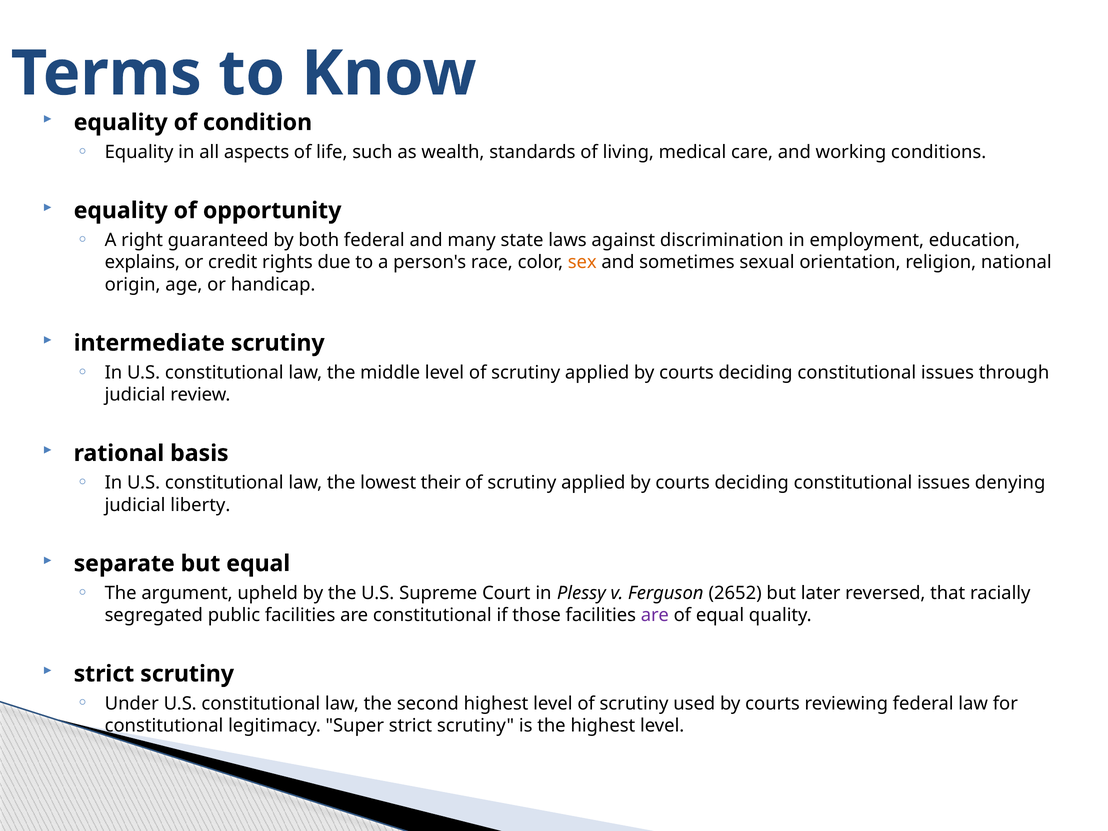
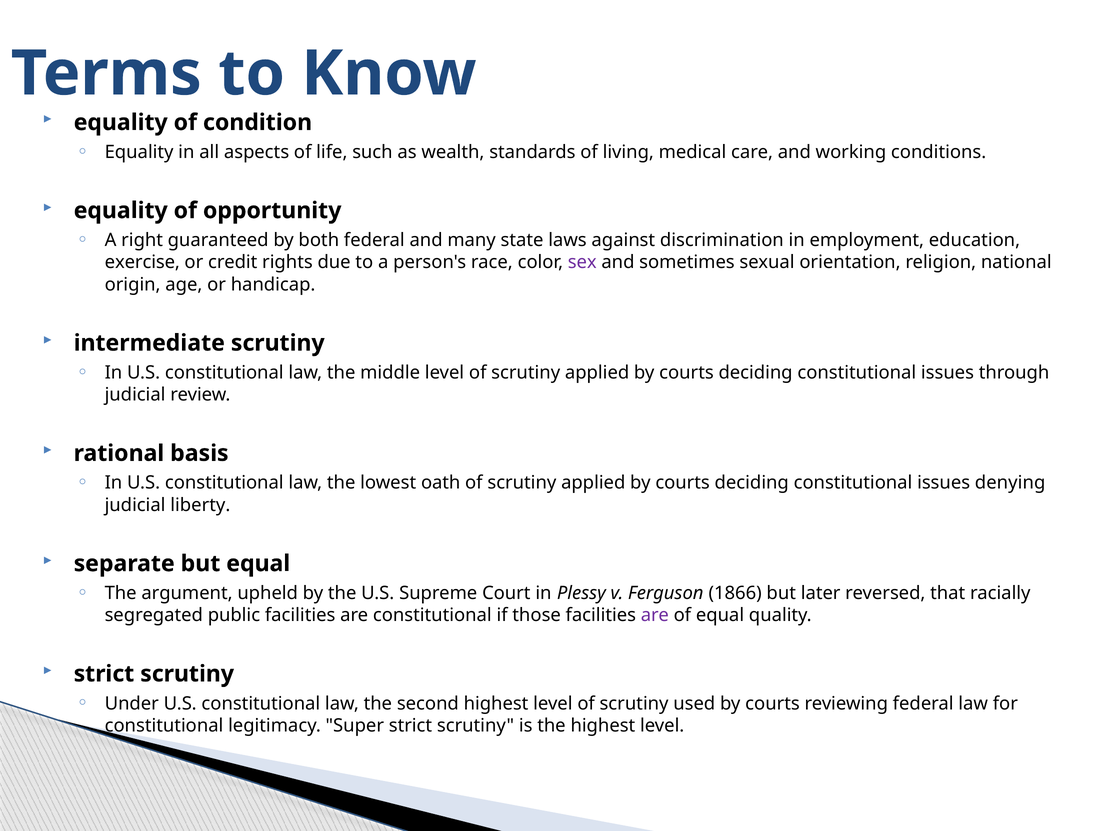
explains: explains -> exercise (142, 262)
sex colour: orange -> purple (582, 262)
their: their -> oath (441, 483)
2652: 2652 -> 1866 (735, 593)
